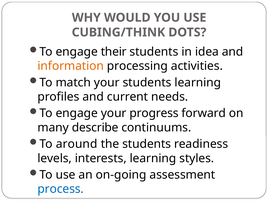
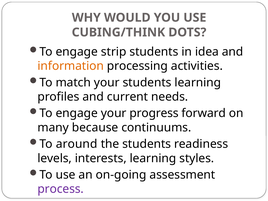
their: their -> strip (114, 52)
describe: describe -> because (95, 128)
process colour: blue -> purple (61, 189)
